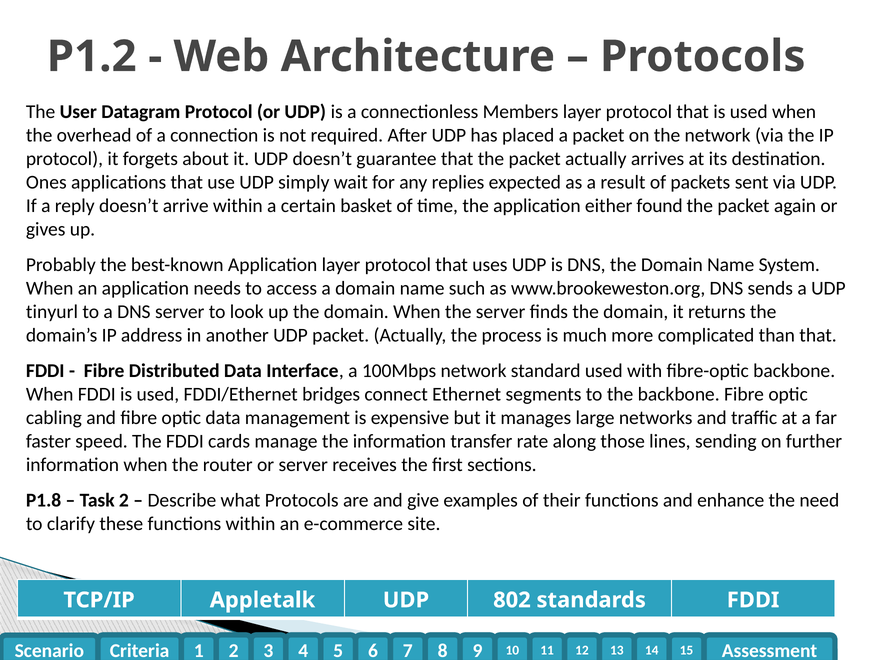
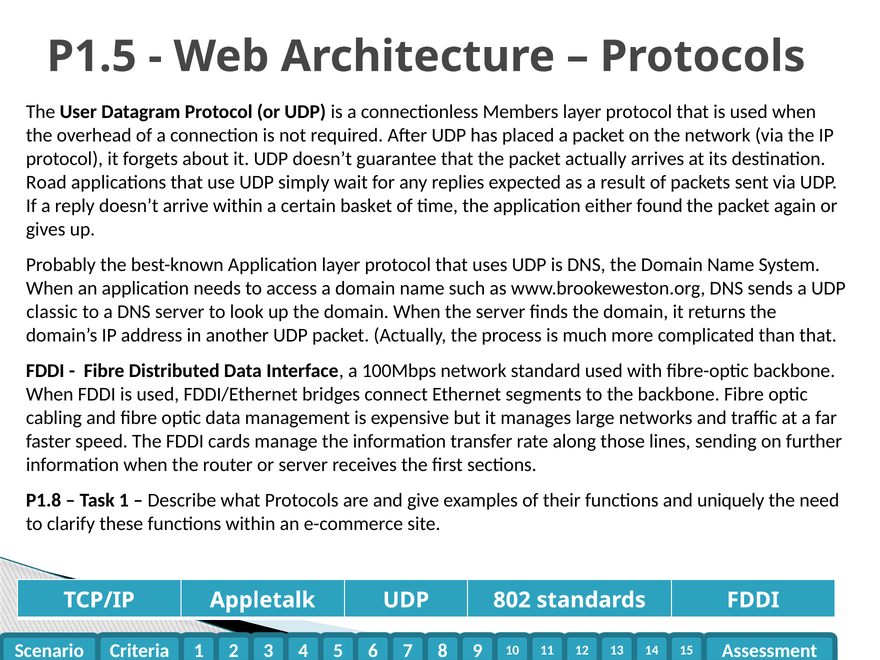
P1.2: P1.2 -> P1.5 (92, 57)
Ones: Ones -> Road (46, 182)
tinyurl: tinyurl -> classic (52, 312)
Task 2: 2 -> 1 (124, 500)
enhance: enhance -> uniquely (731, 500)
